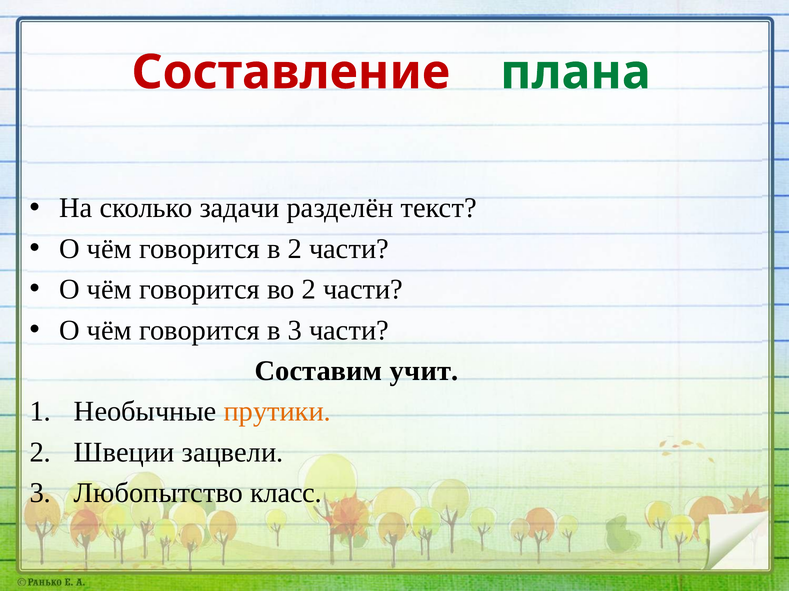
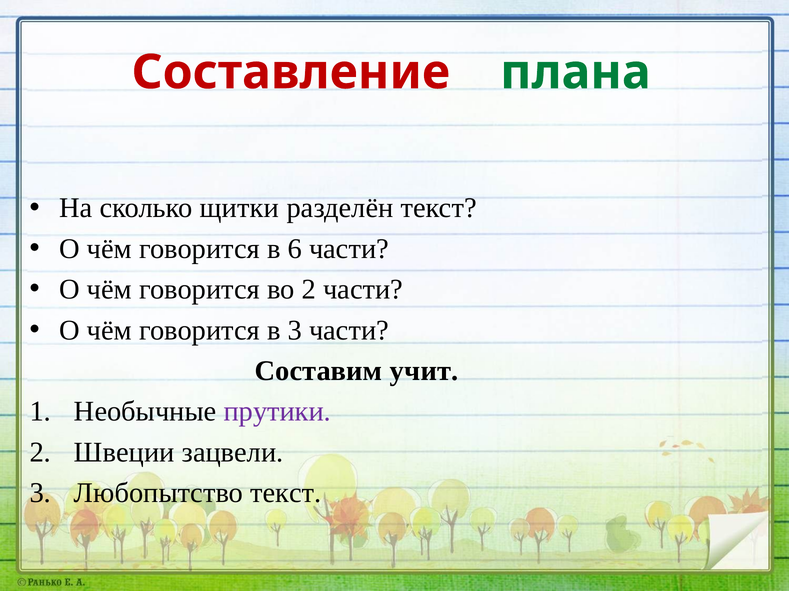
задачи: задачи -> щитки (239, 208)
в 2: 2 -> 6 (295, 249)
прутики colour: orange -> purple (277, 412)
Любопытство класс: класс -> текст (286, 494)
